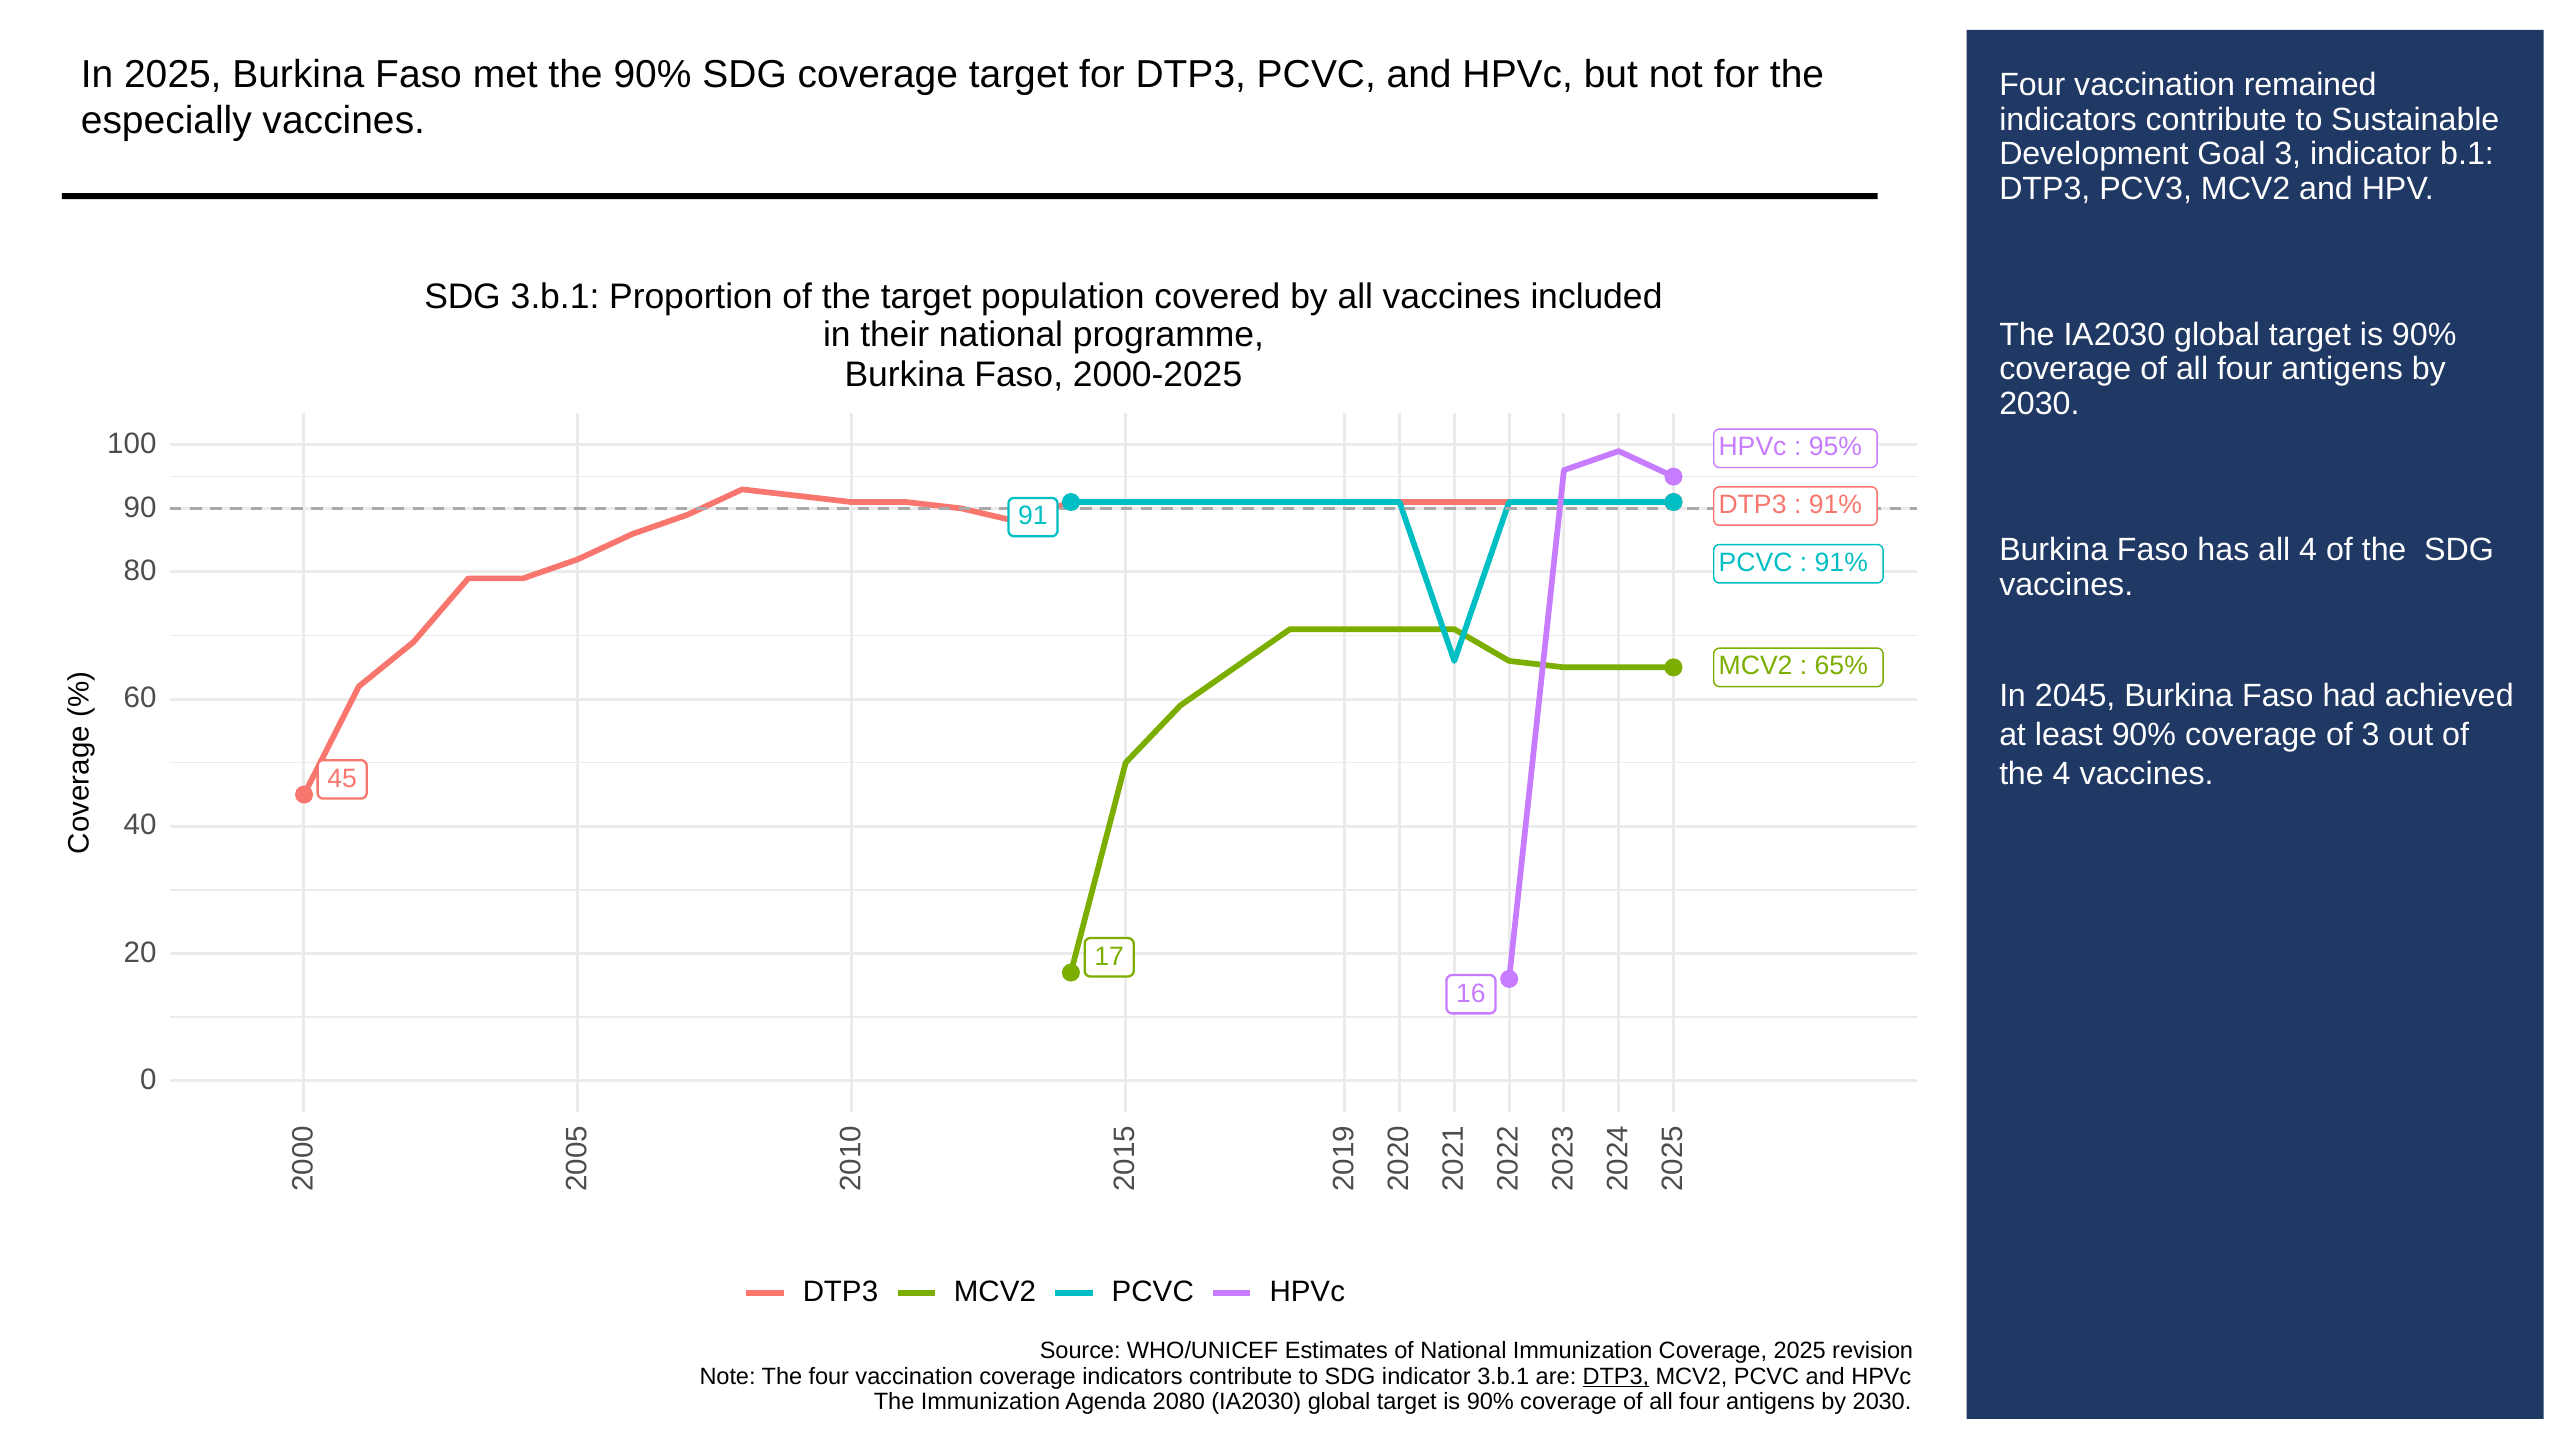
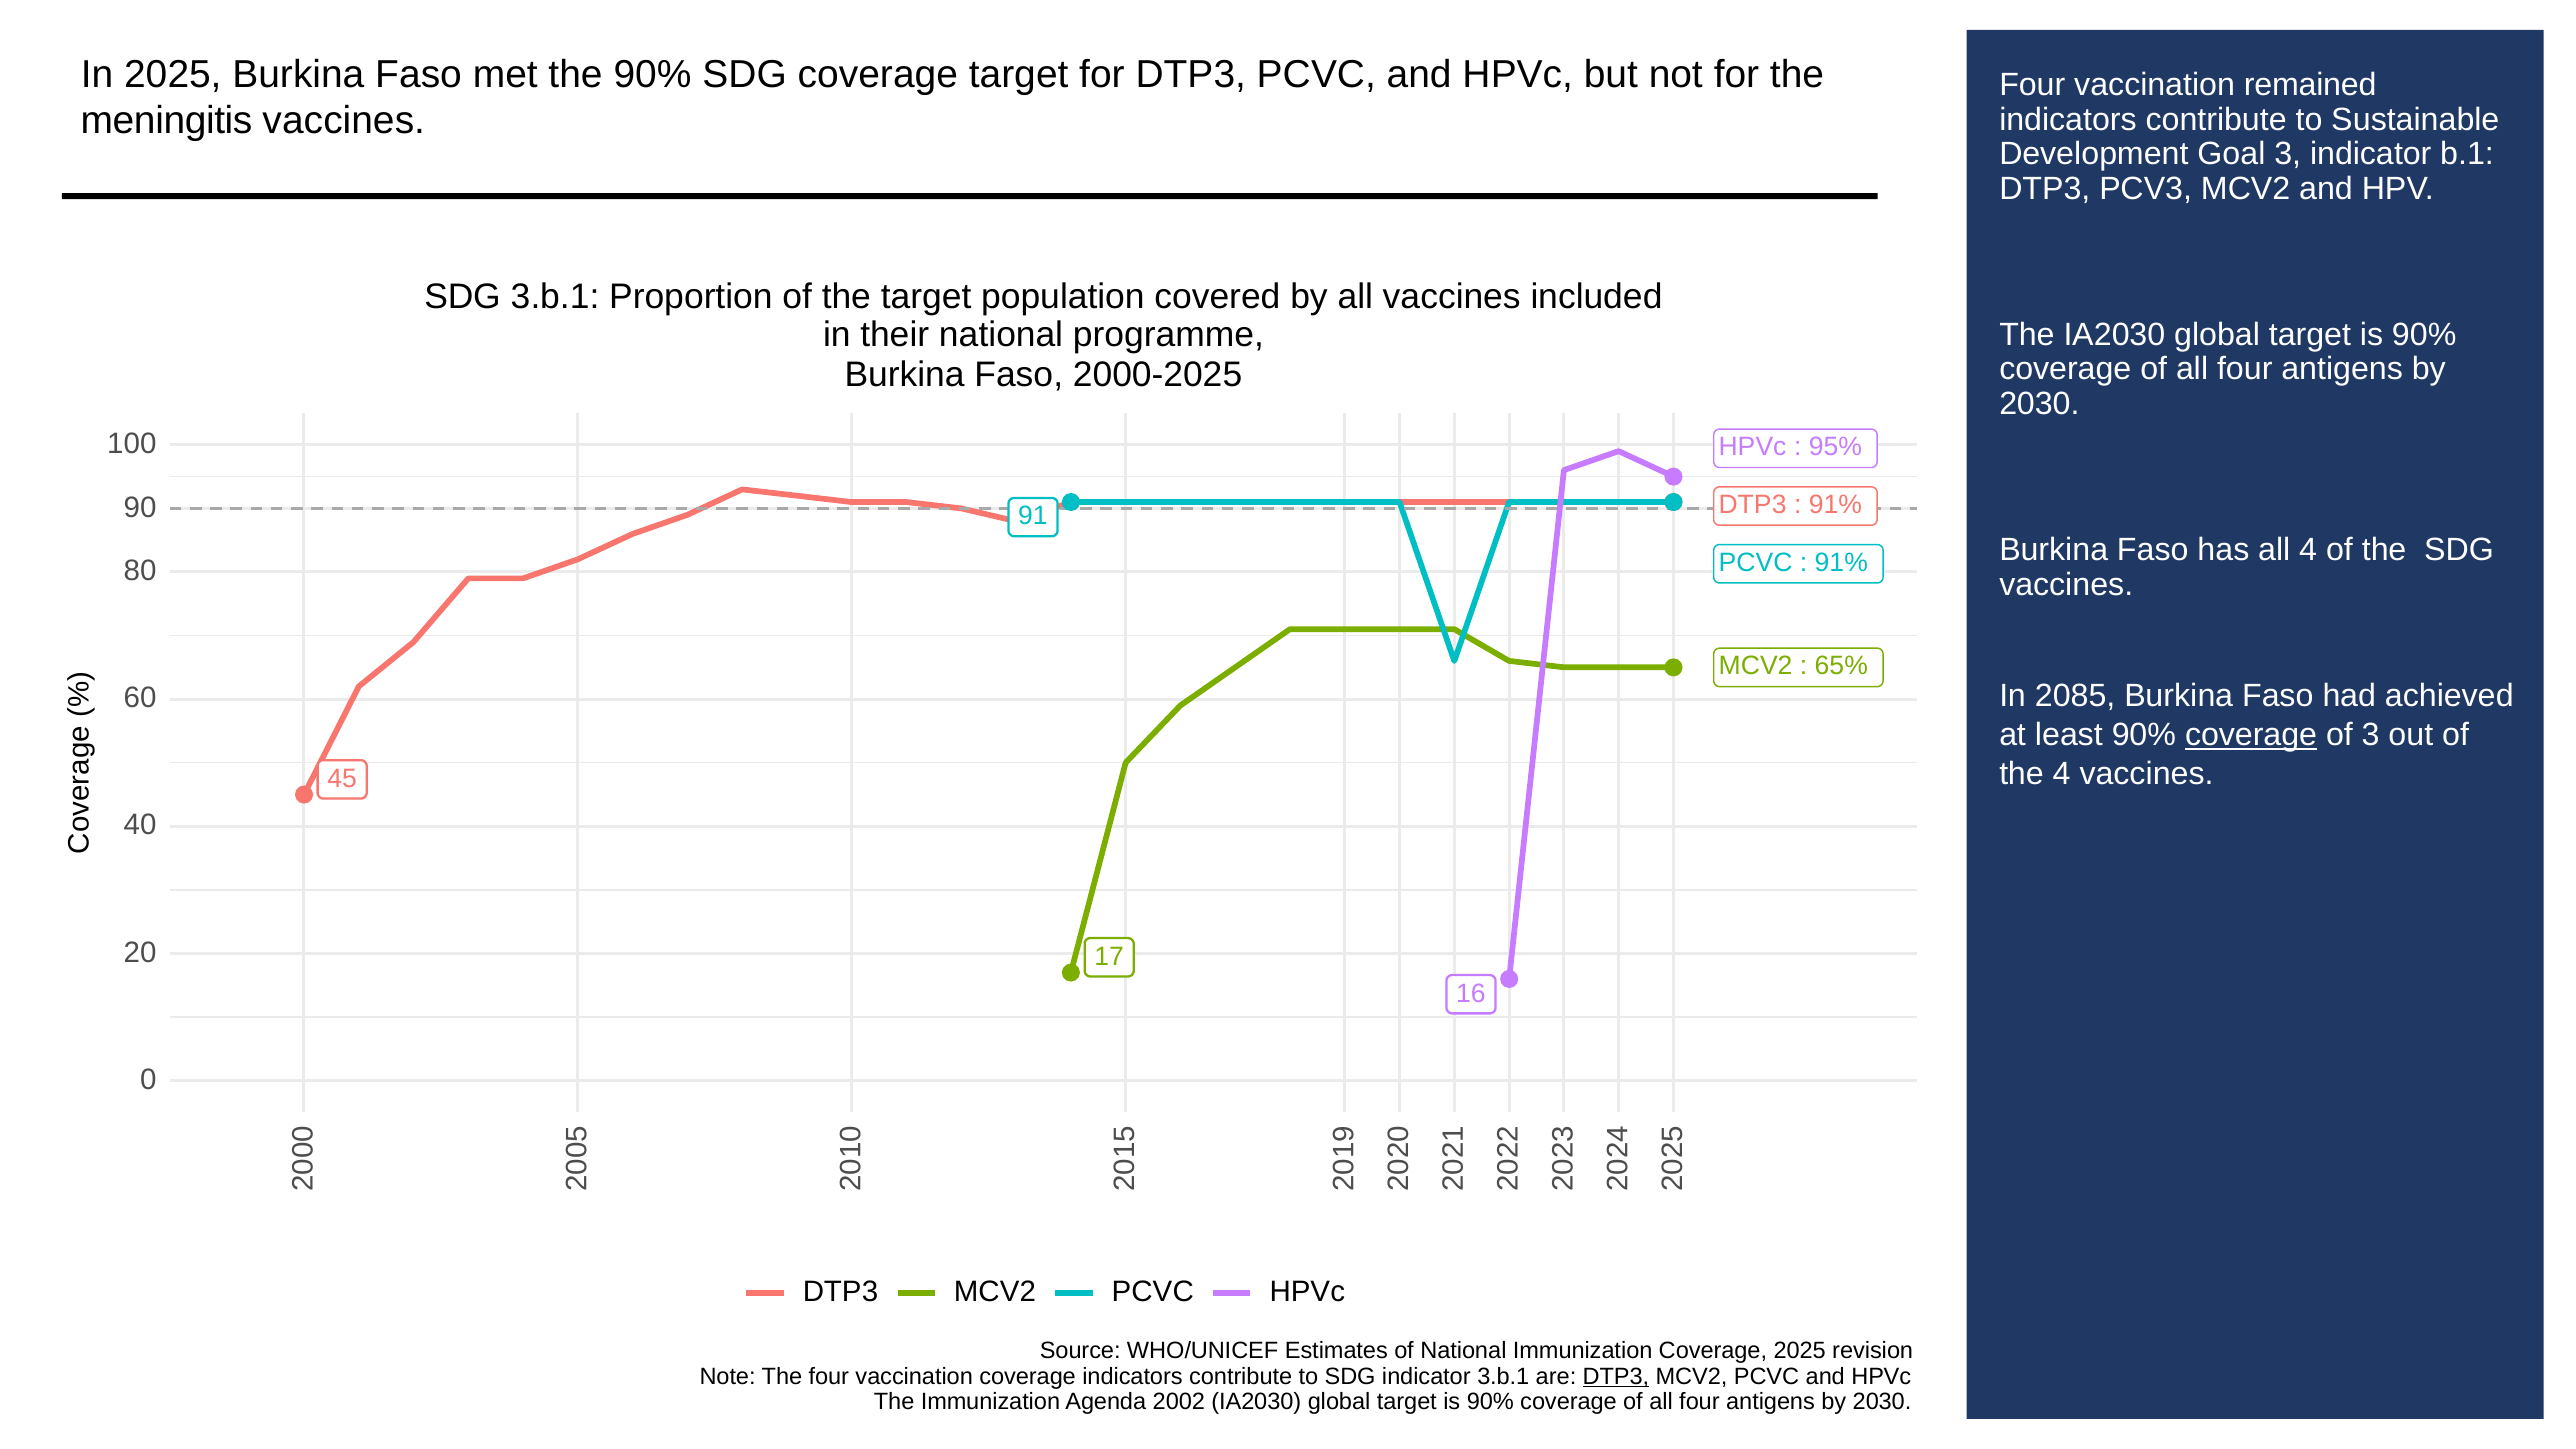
especially: especially -> meningitis (167, 121)
2045: 2045 -> 2085 (2075, 696)
coverage underline: none -> present (2251, 735)
2080: 2080 -> 2002 (1179, 1402)
